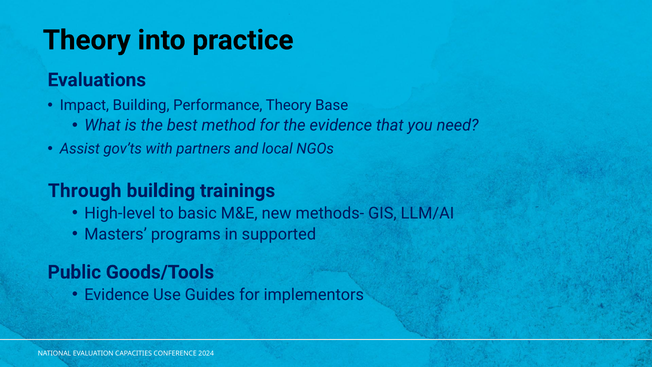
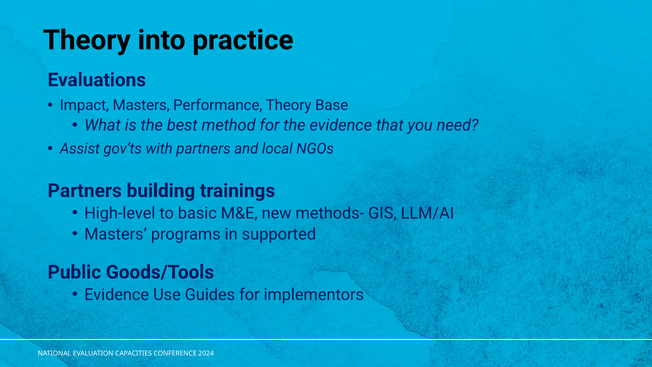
Impact Building: Building -> Masters (141, 105)
Through: Through -> Partners (85, 191)
